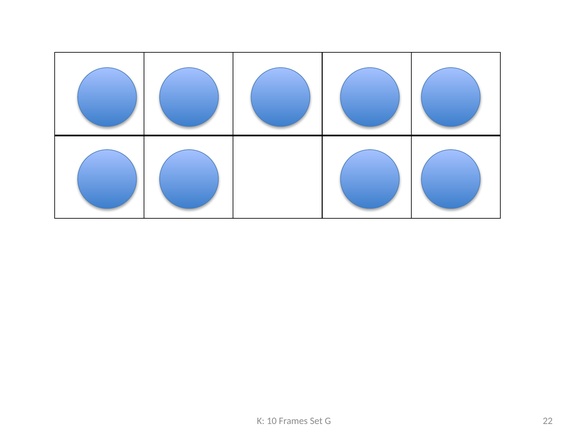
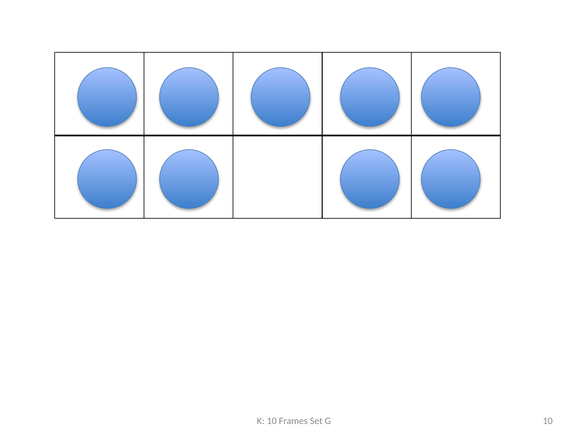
G 22: 22 -> 10 (548, 421)
